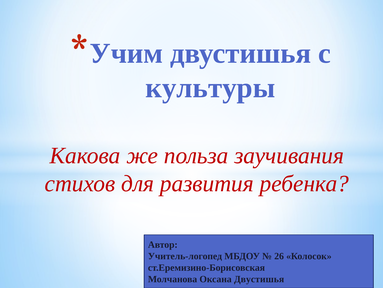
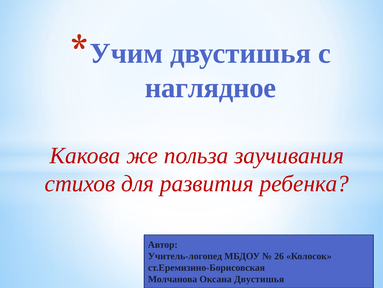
культуры: культуры -> наглядное (210, 88)
